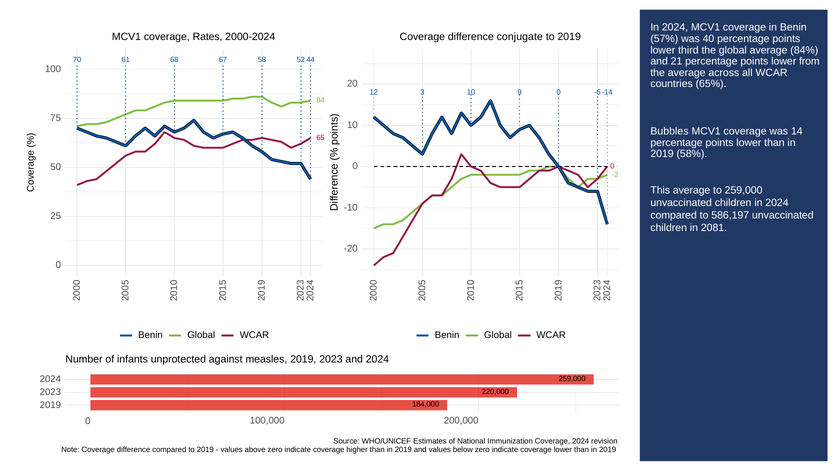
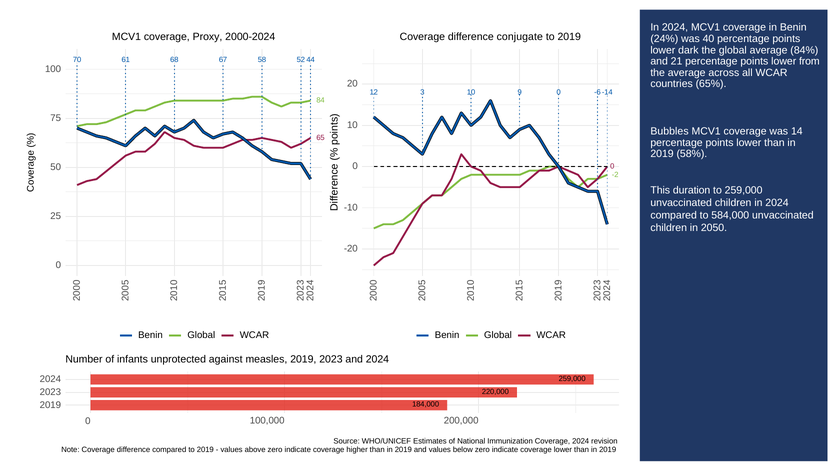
Rates: Rates -> Proxy (208, 37)
57%: 57% -> 24% (664, 39)
third: third -> dark (688, 50)
This average: average -> duration (692, 190)
586,197: 586,197 -> 584,000 (730, 216)
2081: 2081 -> 2050 (714, 228)
